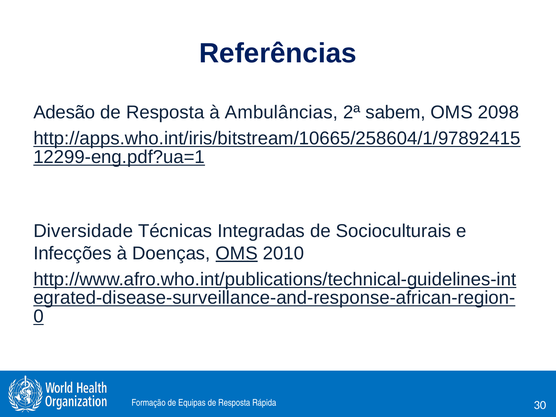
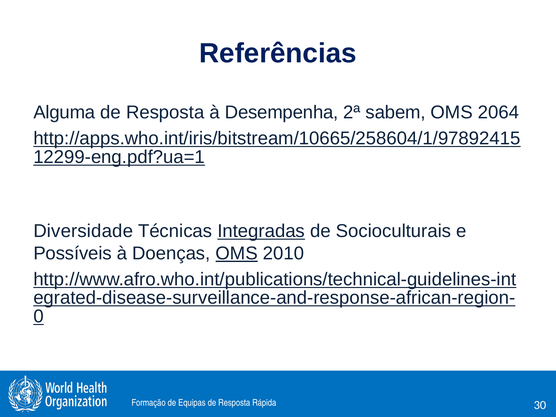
Adesão: Adesão -> Alguma (64, 113)
Ambulâncias: Ambulâncias -> Desempenha (282, 113)
2098: 2098 -> 2064 (499, 113)
Integradas underline: none -> present (261, 231)
Infecções: Infecções -> Possíveis (73, 253)
